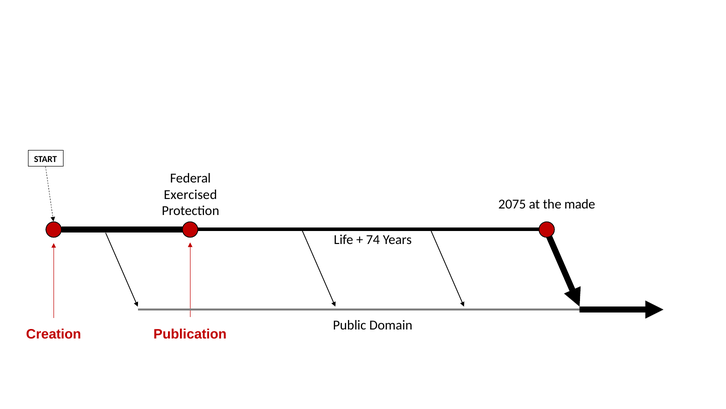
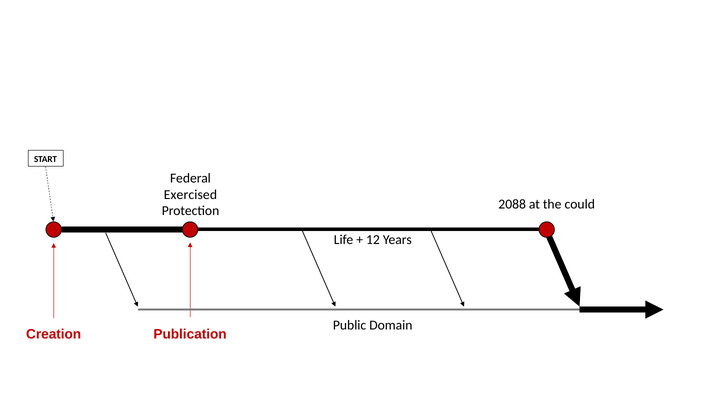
2075: 2075 -> 2088 (512, 204)
made: made -> could (580, 204)
74: 74 -> 12 (373, 239)
